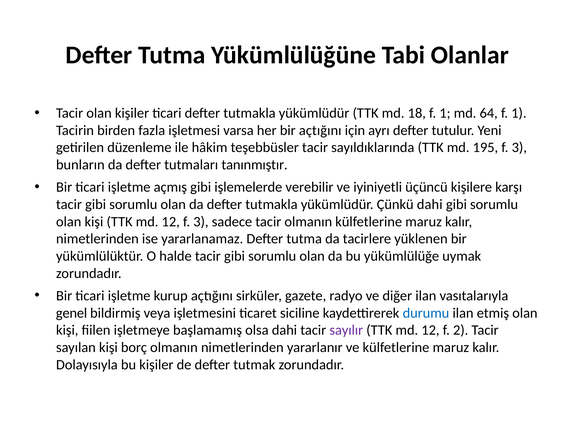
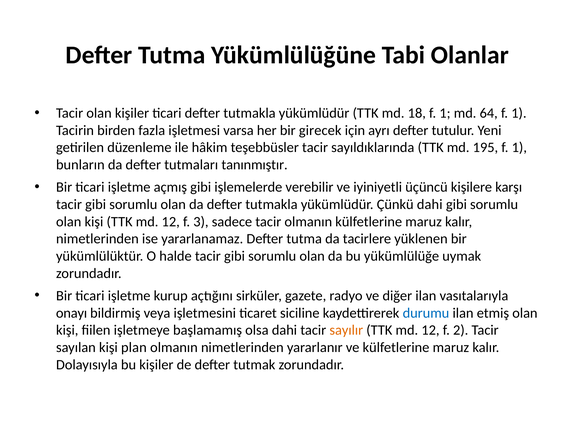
bir açtığını: açtığını -> girecek (320, 130)
195 f 3: 3 -> 1 (519, 148)
genel: genel -> onayı (72, 313)
sayılır colour: purple -> orange (346, 330)
borç: borç -> plan (134, 348)
